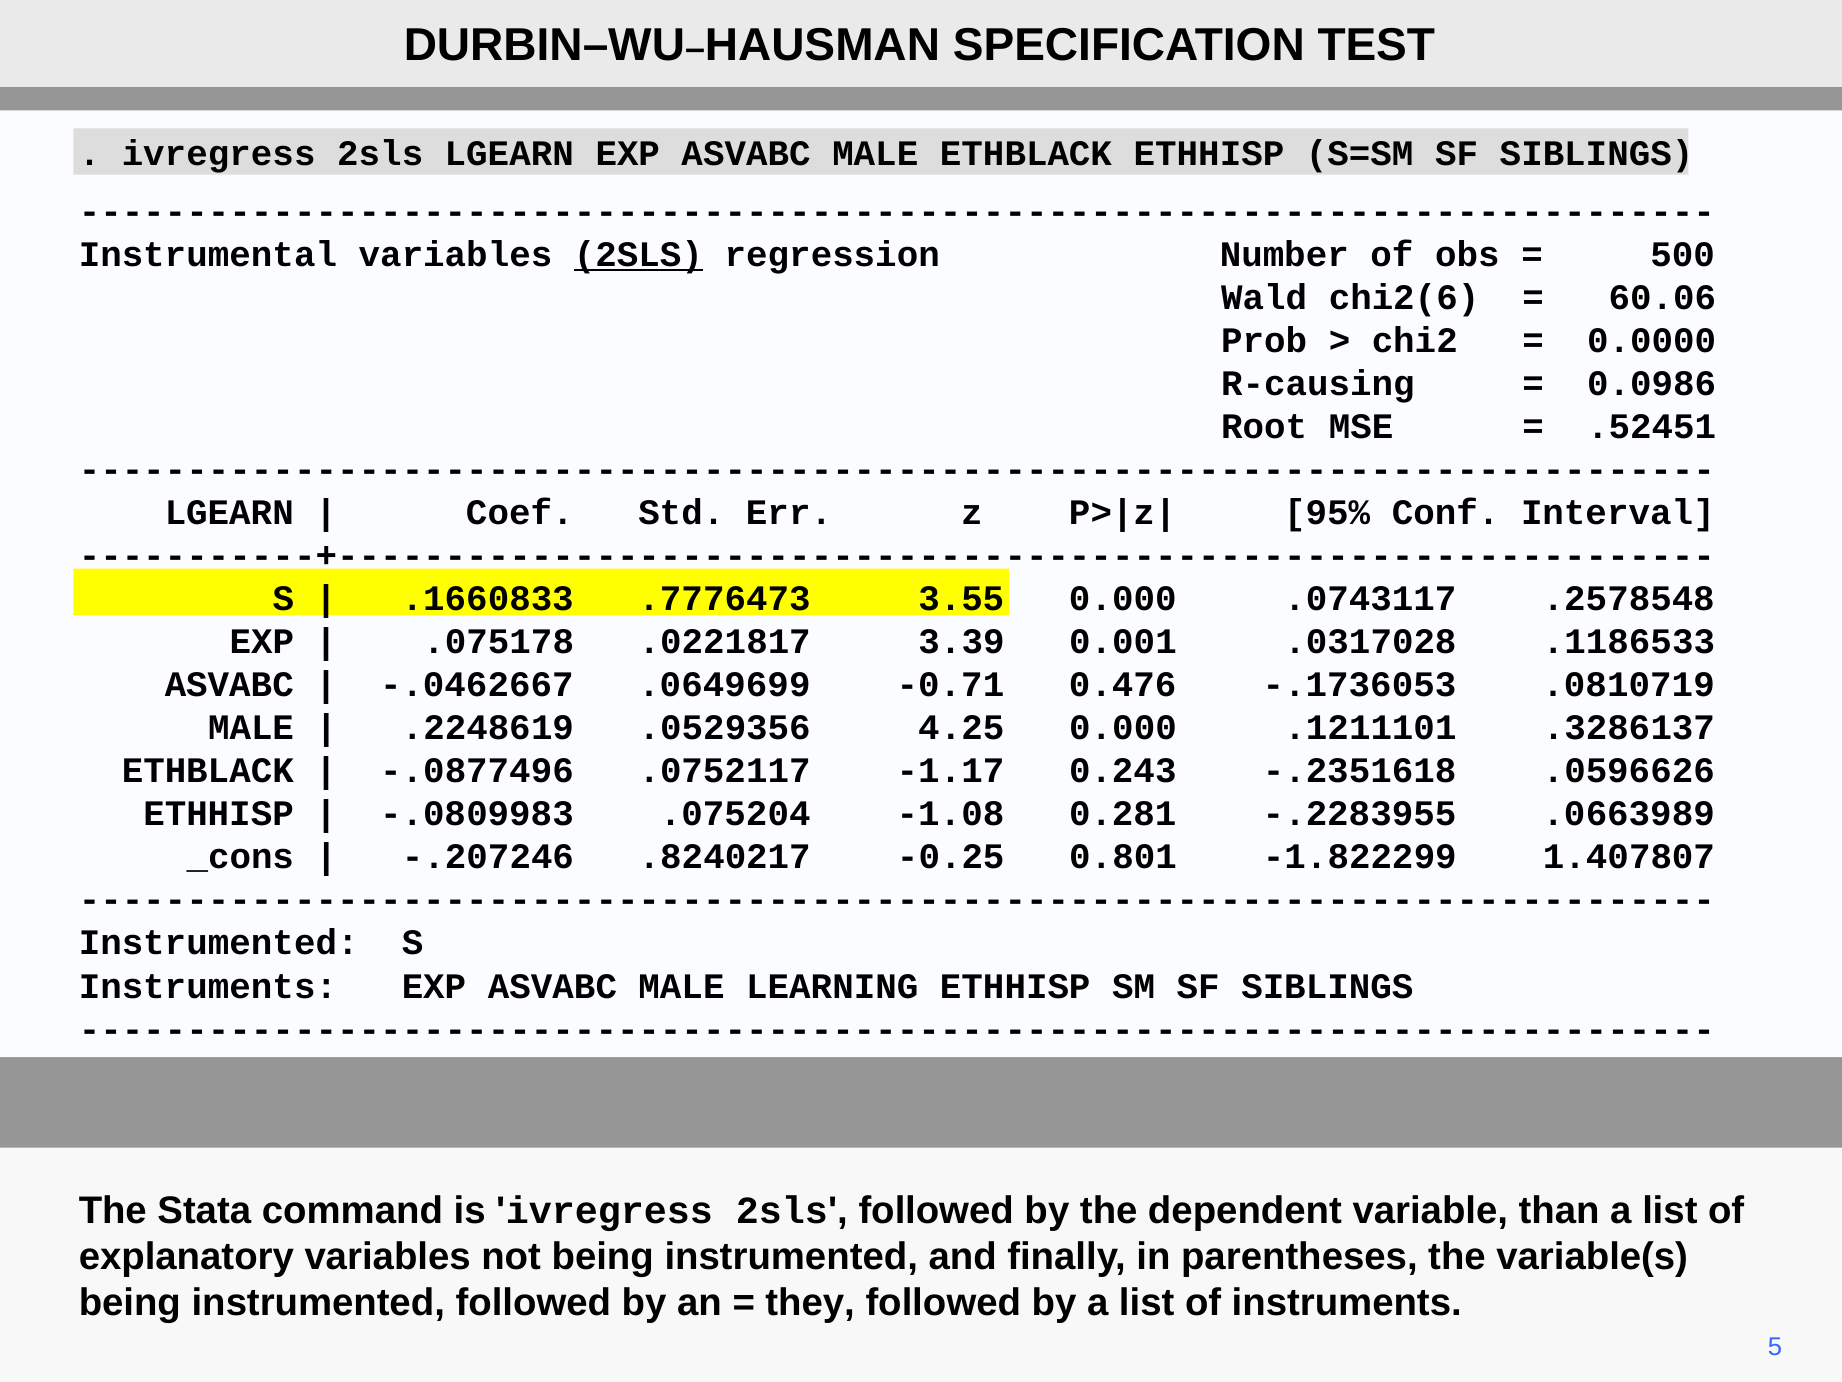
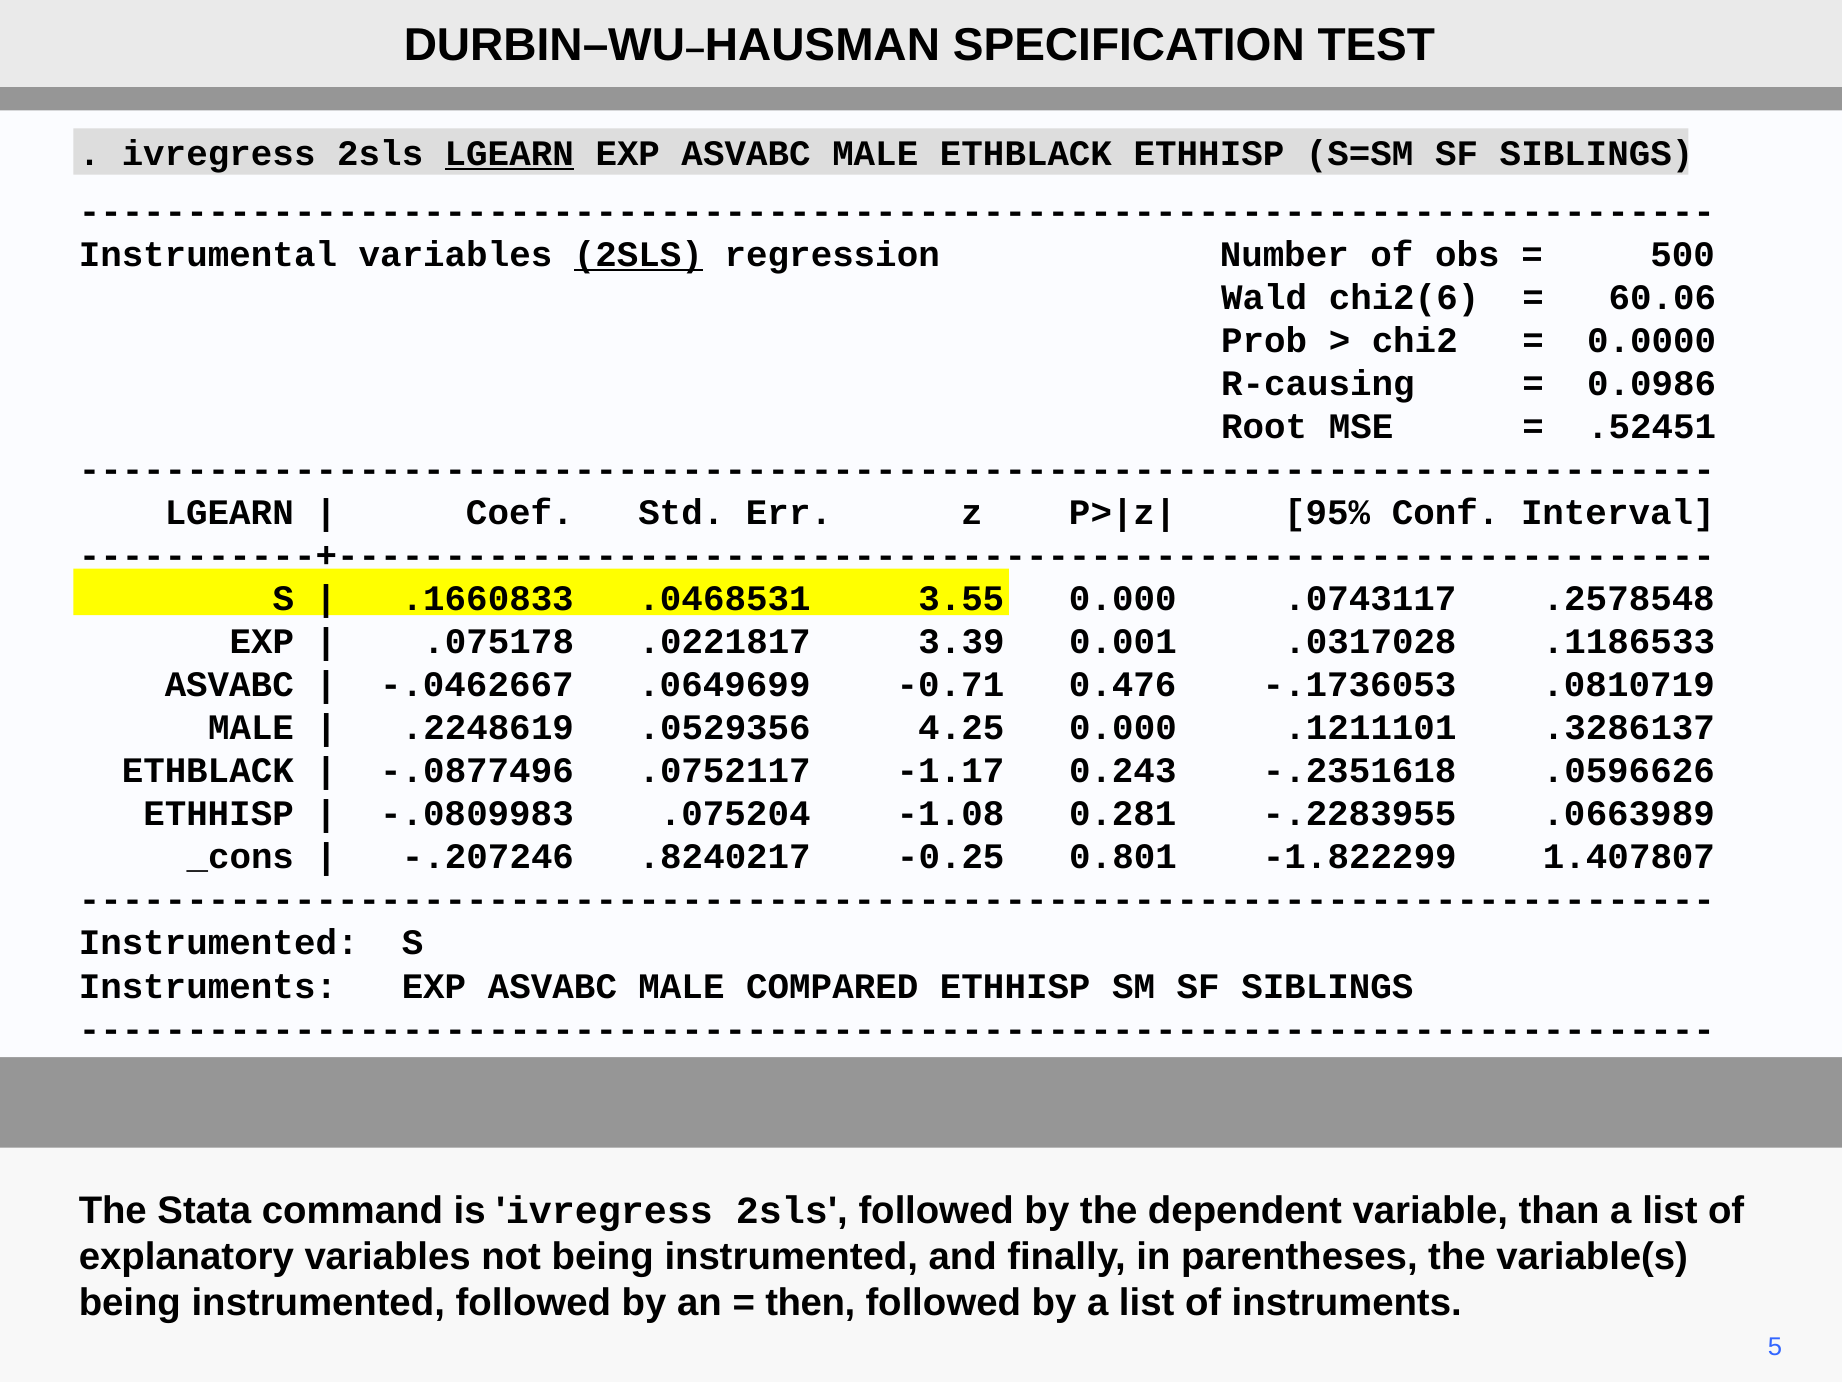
LGEARN underline: none -> present (509, 153)
.7776473: .7776473 -> .0468531 (725, 599)
LEARNING: LEARNING -> COMPARED (832, 986)
they: they -> then (810, 1302)
